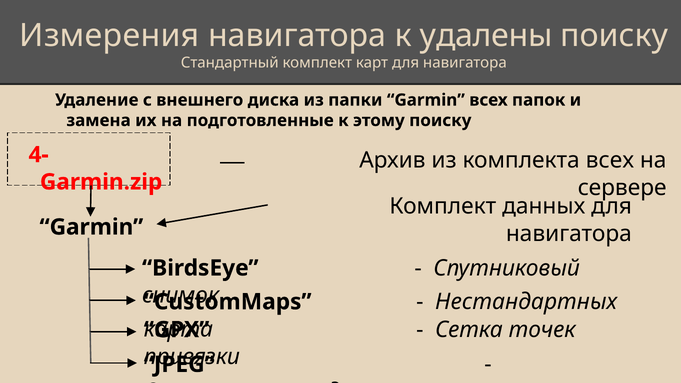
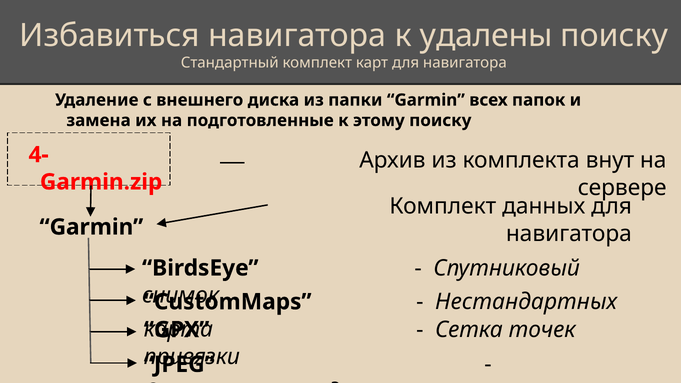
Измерения: Измерения -> Избавиться (110, 36)
комплекта всех: всех -> внут (610, 160)
